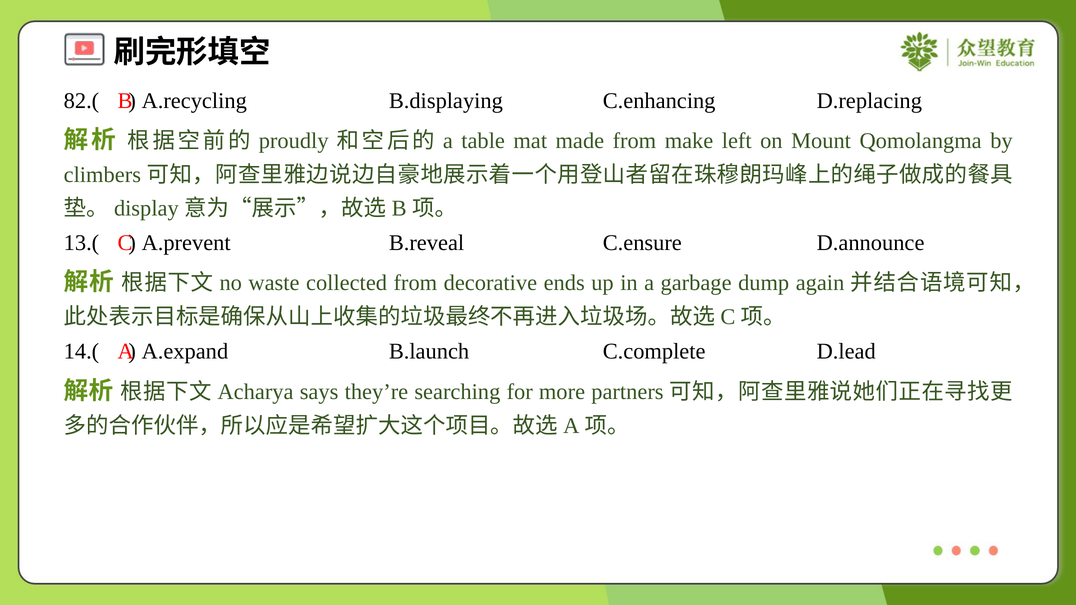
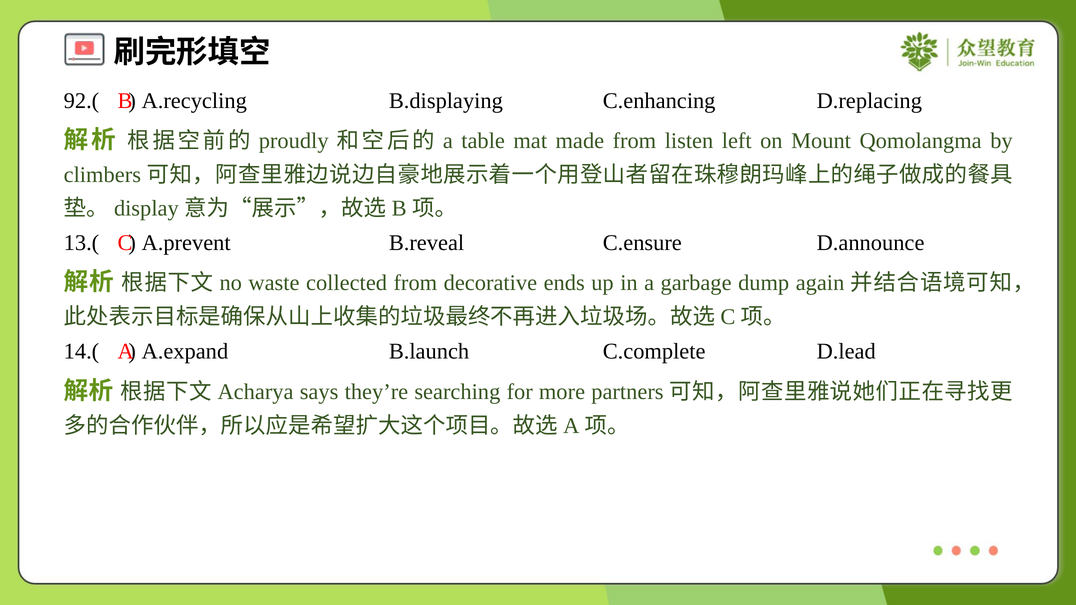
82.(: 82.( -> 92.( (81, 101)
make: make -> listen (689, 141)
